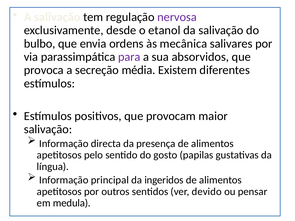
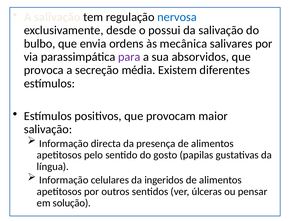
nervosa colour: purple -> blue (177, 17)
etanol: etanol -> possui (164, 30)
principal: principal -> celulares (110, 180)
devido: devido -> úlceras (207, 192)
medula: medula -> solução (72, 203)
